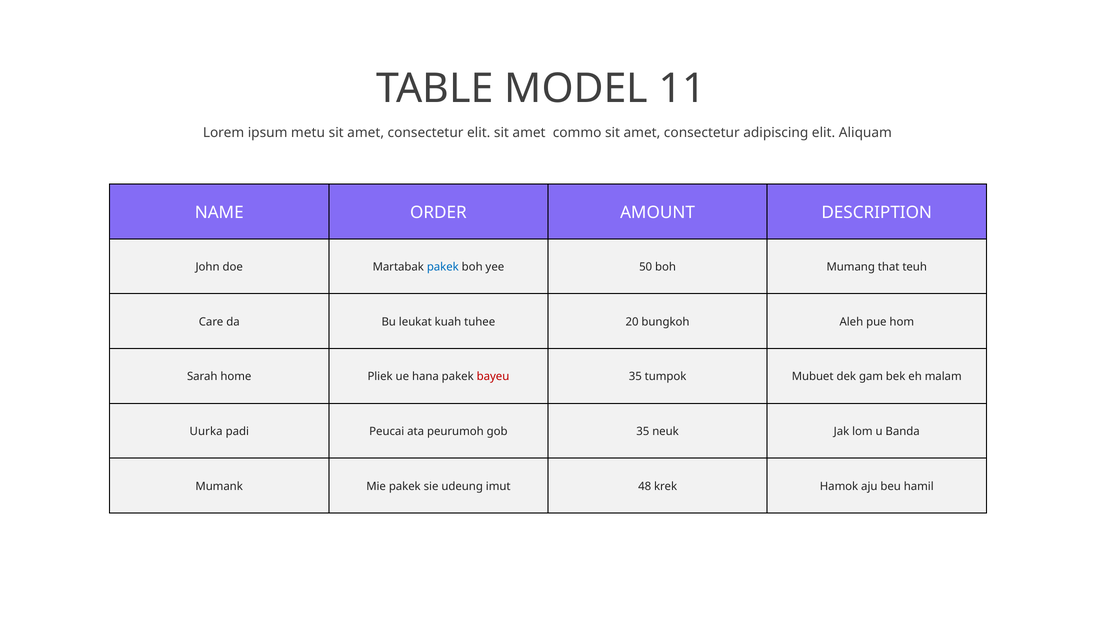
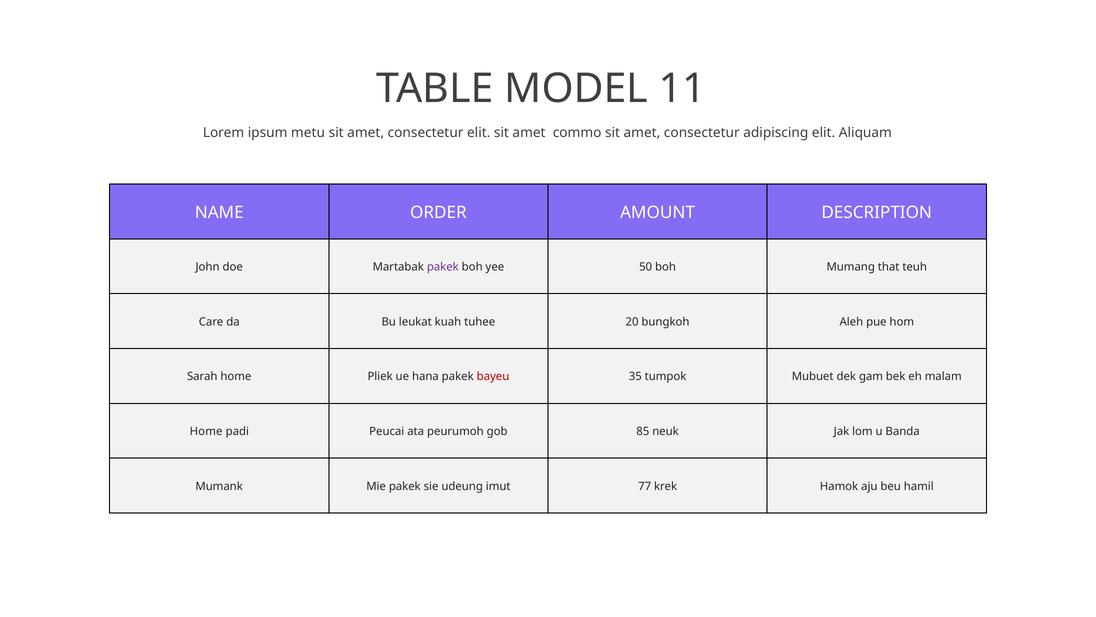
pakek colour: blue -> purple (443, 267)
Uurka: Uurka -> Home (206, 431)
gob 35: 35 -> 85 (643, 431)
48: 48 -> 77 (645, 486)
